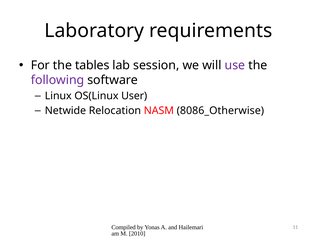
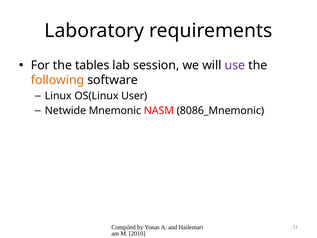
following colour: purple -> orange (58, 80)
Relocation: Relocation -> Mnemonic (115, 111)
8086_Otherwise: 8086_Otherwise -> 8086_Mnemonic (220, 111)
